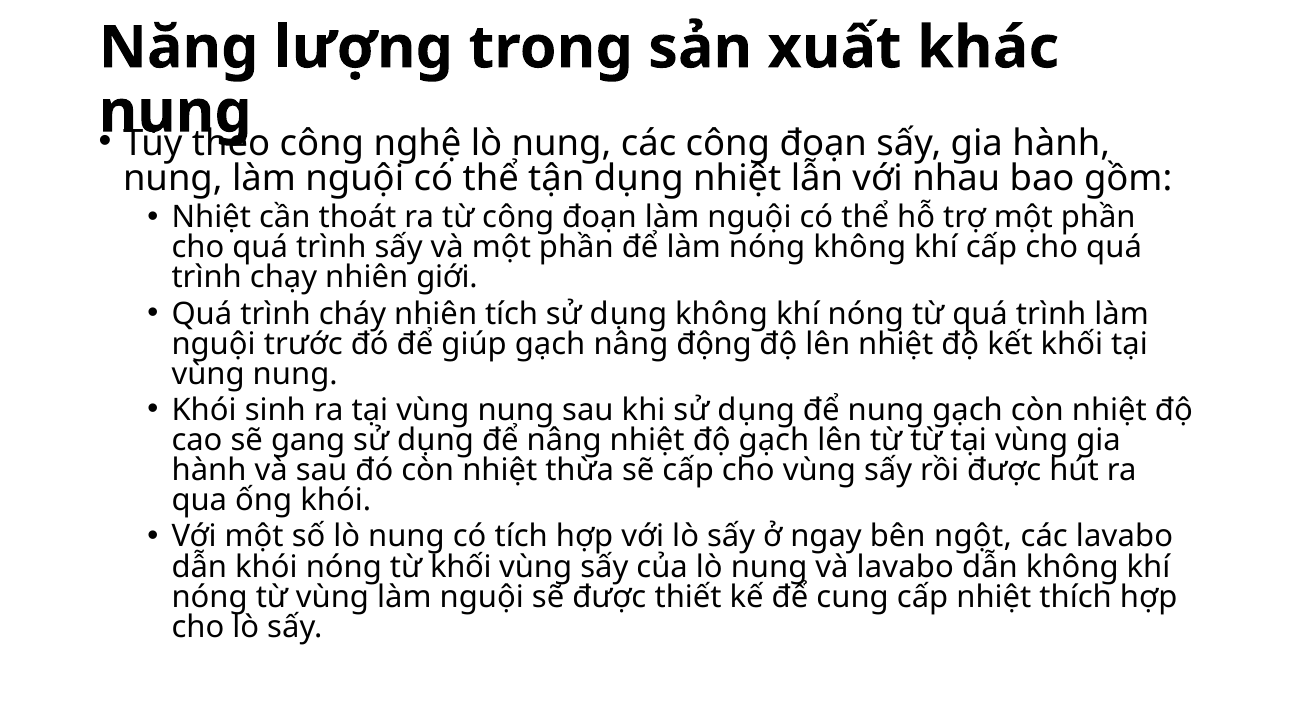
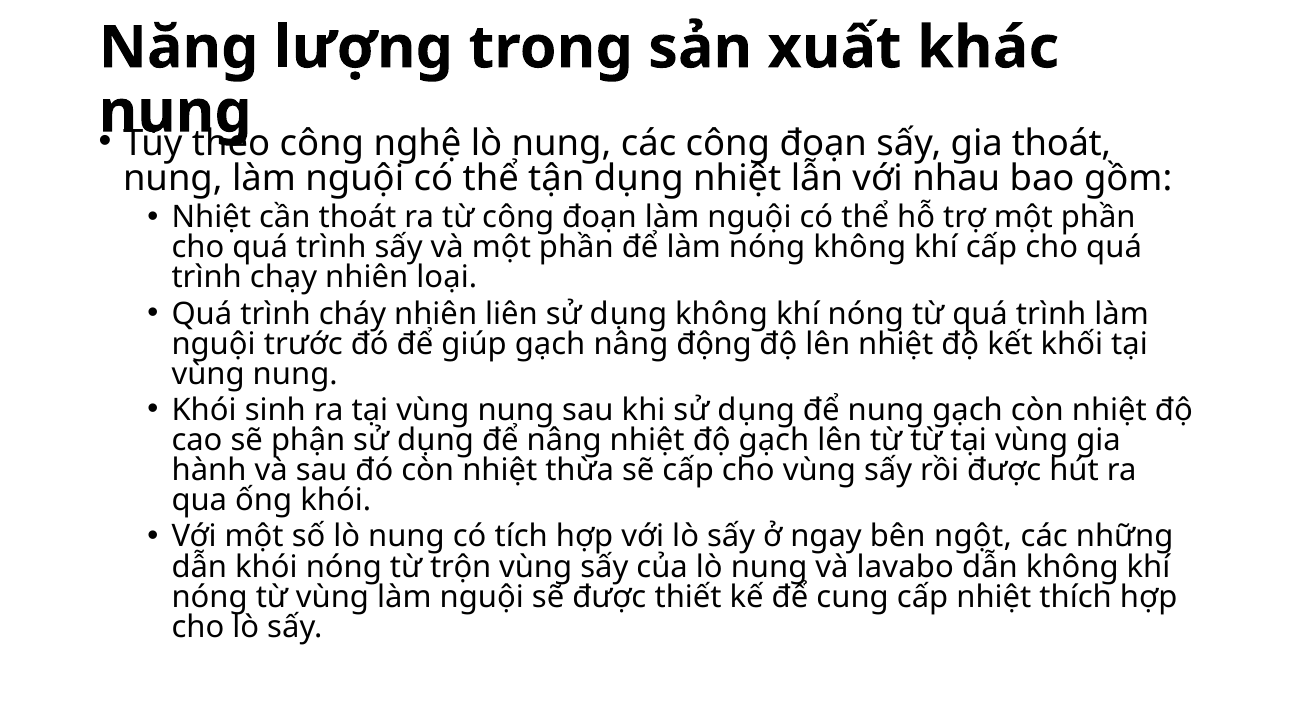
sấy gia hành: hành -> thoát (1062, 143)
giới: giới -> loại (447, 278)
nhiên tích: tích -> liên (512, 314)
gang: gang -> phận (308, 441)
các lavabo: lavabo -> những (1125, 537)
từ khối: khối -> trộn (461, 567)
